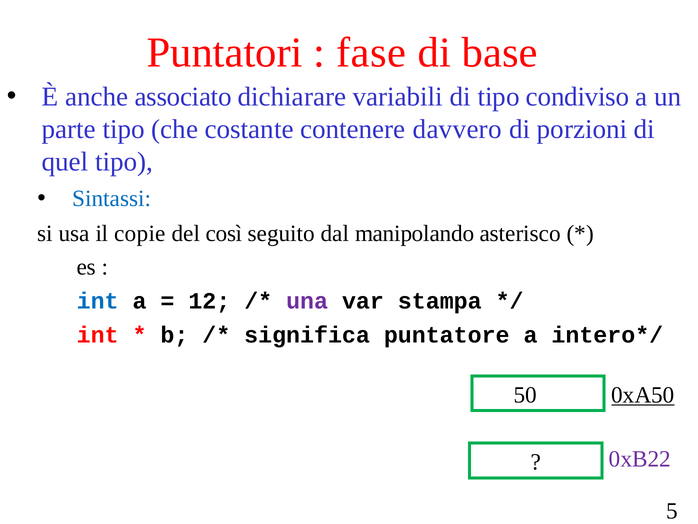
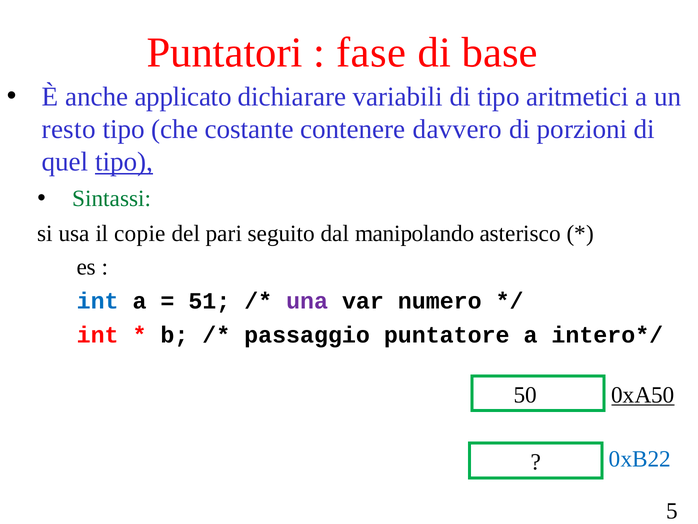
associato: associato -> applicato (183, 97)
condiviso: condiviso -> aritmetici (578, 97)
parte: parte -> resto (69, 129)
tipo underline: none -> present (124, 162)
Sintassi colour: blue -> green (112, 199)
così: così -> pari (224, 233)
12: 12 -> 51 (209, 301)
stampa: stampa -> numero (440, 301)
significa: significa -> passaggio (307, 335)
0xB22 colour: purple -> blue (640, 459)
